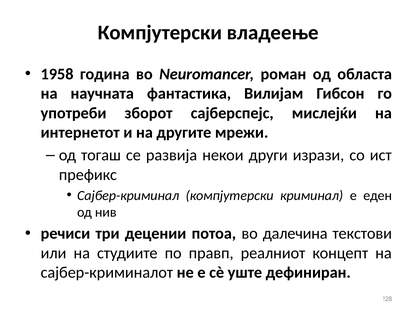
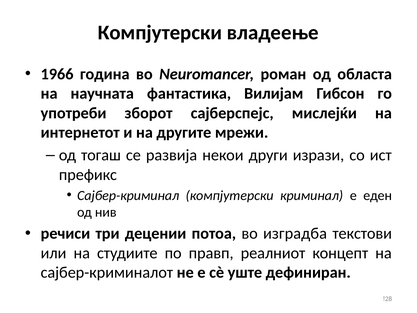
1958: 1958 -> 1966 (57, 74)
далечина: далечина -> изградба (295, 233)
